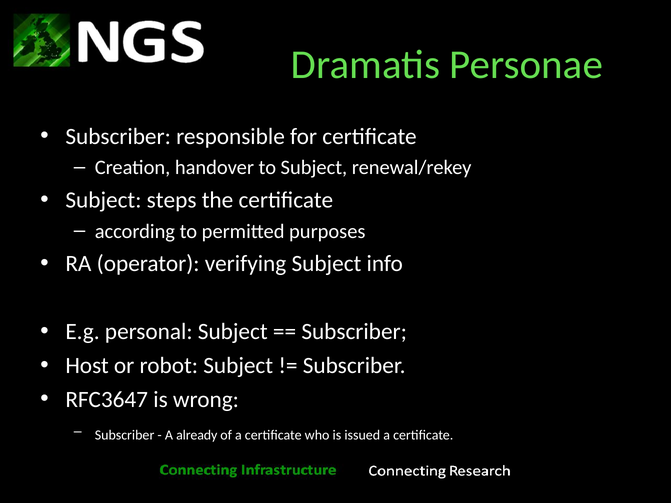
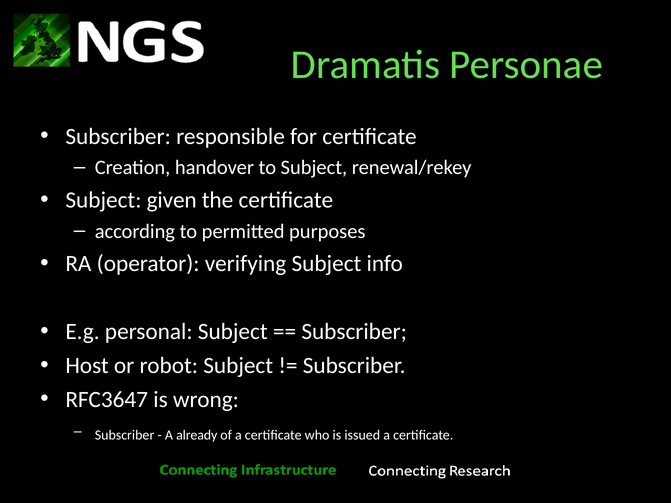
steps: steps -> given (172, 200)
